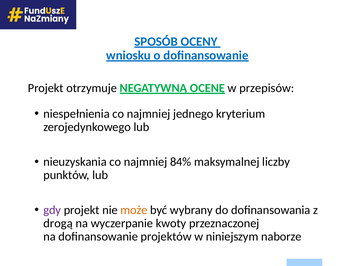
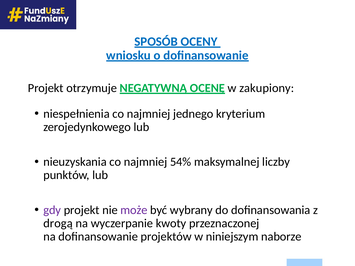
przepisów: przepisów -> zakupiony (267, 88)
84%: 84% -> 54% (181, 162)
może colour: orange -> purple (134, 210)
